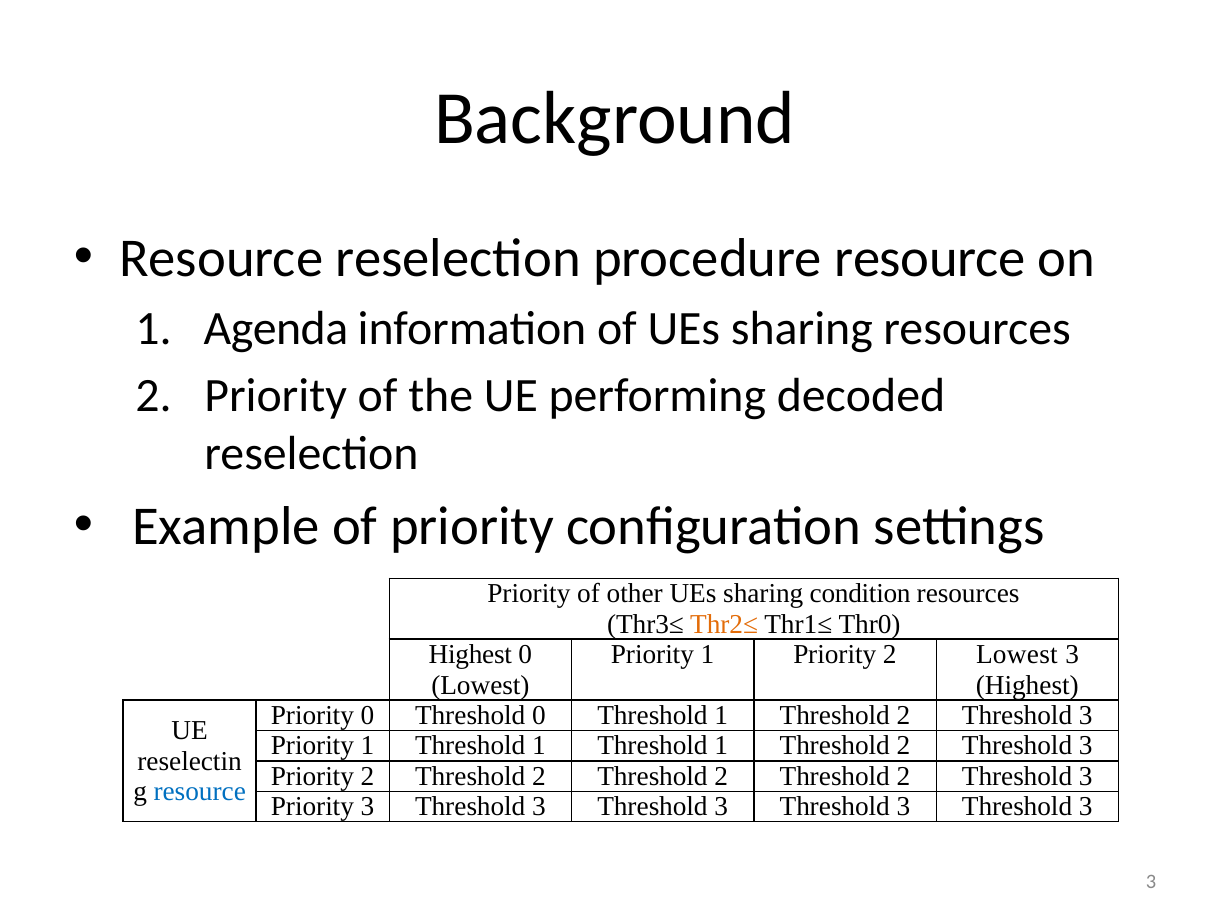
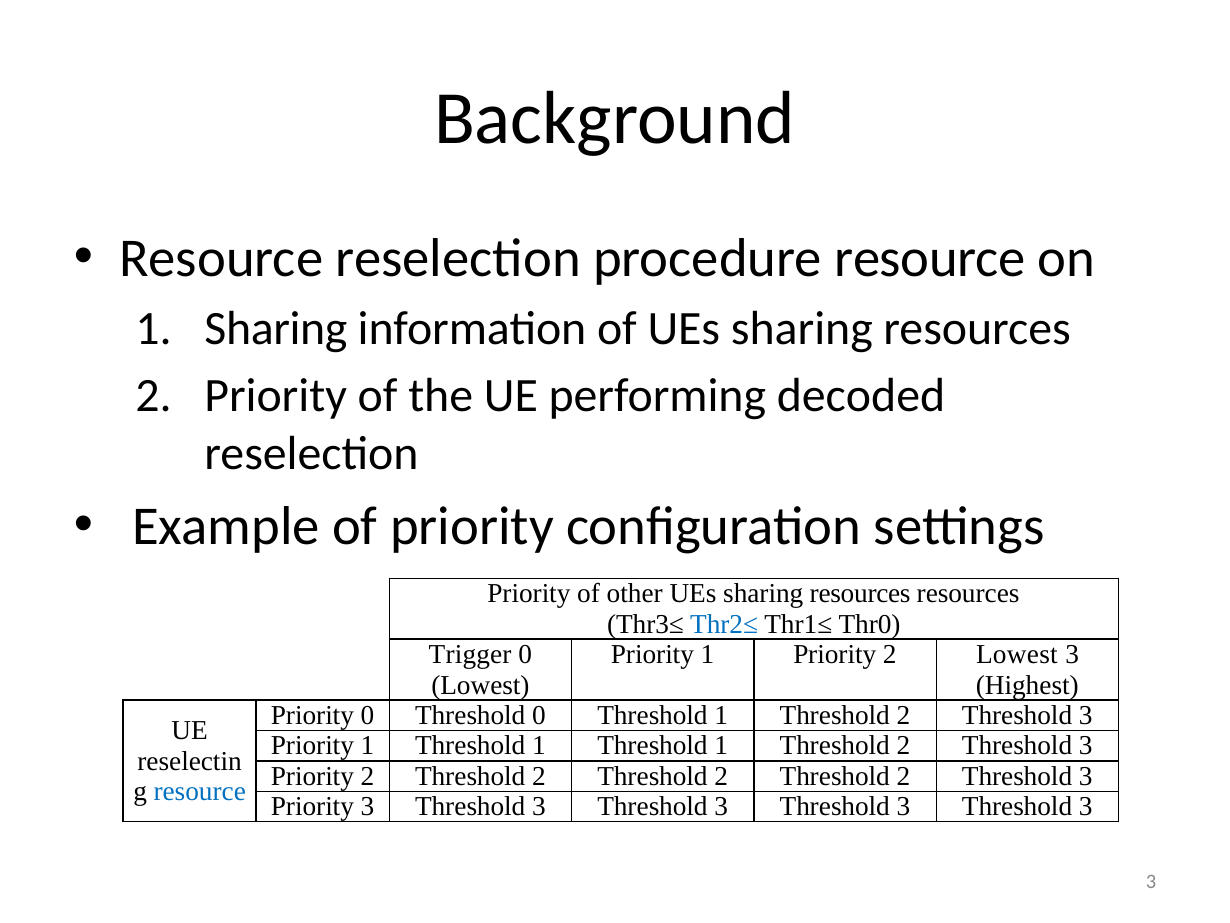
1 Agenda: Agenda -> Sharing (276, 329)
other UEs sharing condition: condition -> resources (860, 593)
Thr2≤ colour: orange -> blue (724, 624)
Highest: Highest -> Trigger (470, 654)
